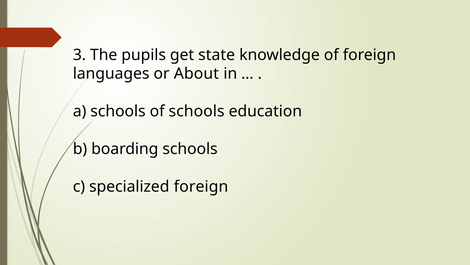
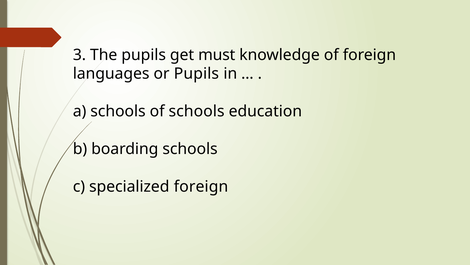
state: state -> must (217, 55)
or About: About -> Pupils (196, 74)
